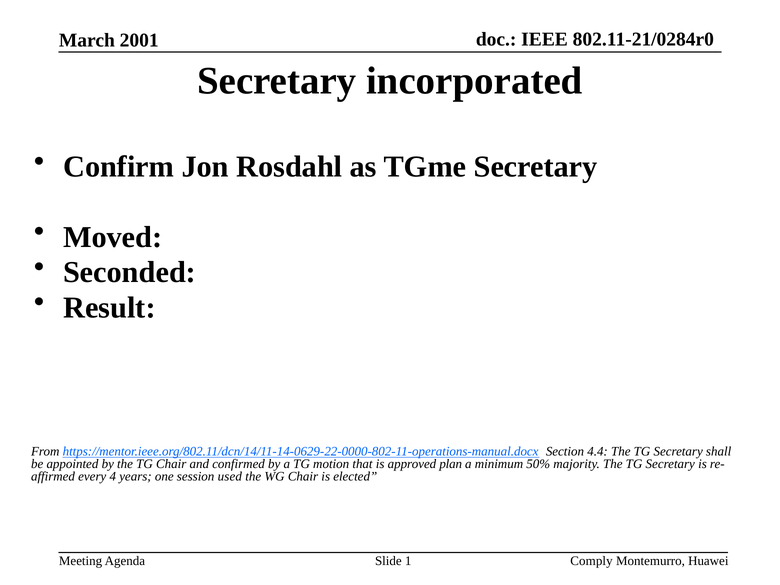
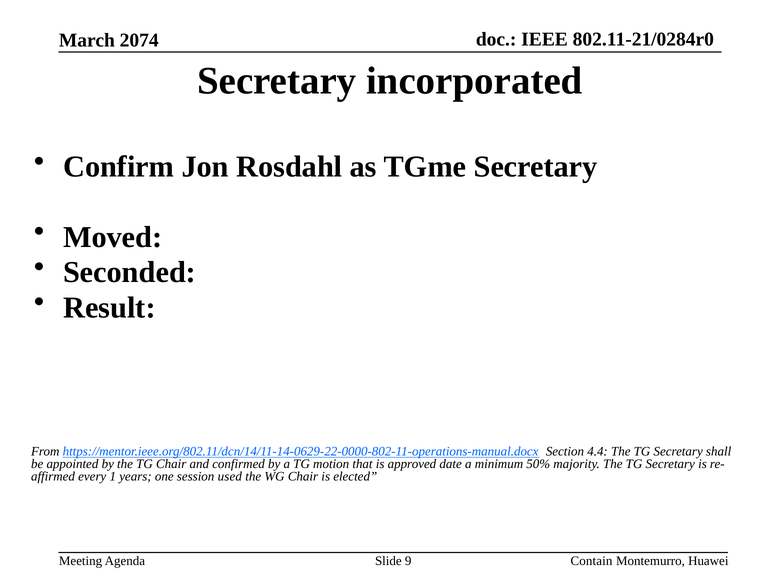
2001: 2001 -> 2074 (139, 40)
plan: plan -> date (451, 464)
4: 4 -> 1 (113, 476)
1: 1 -> 9 (408, 561)
Comply: Comply -> Contain (591, 561)
